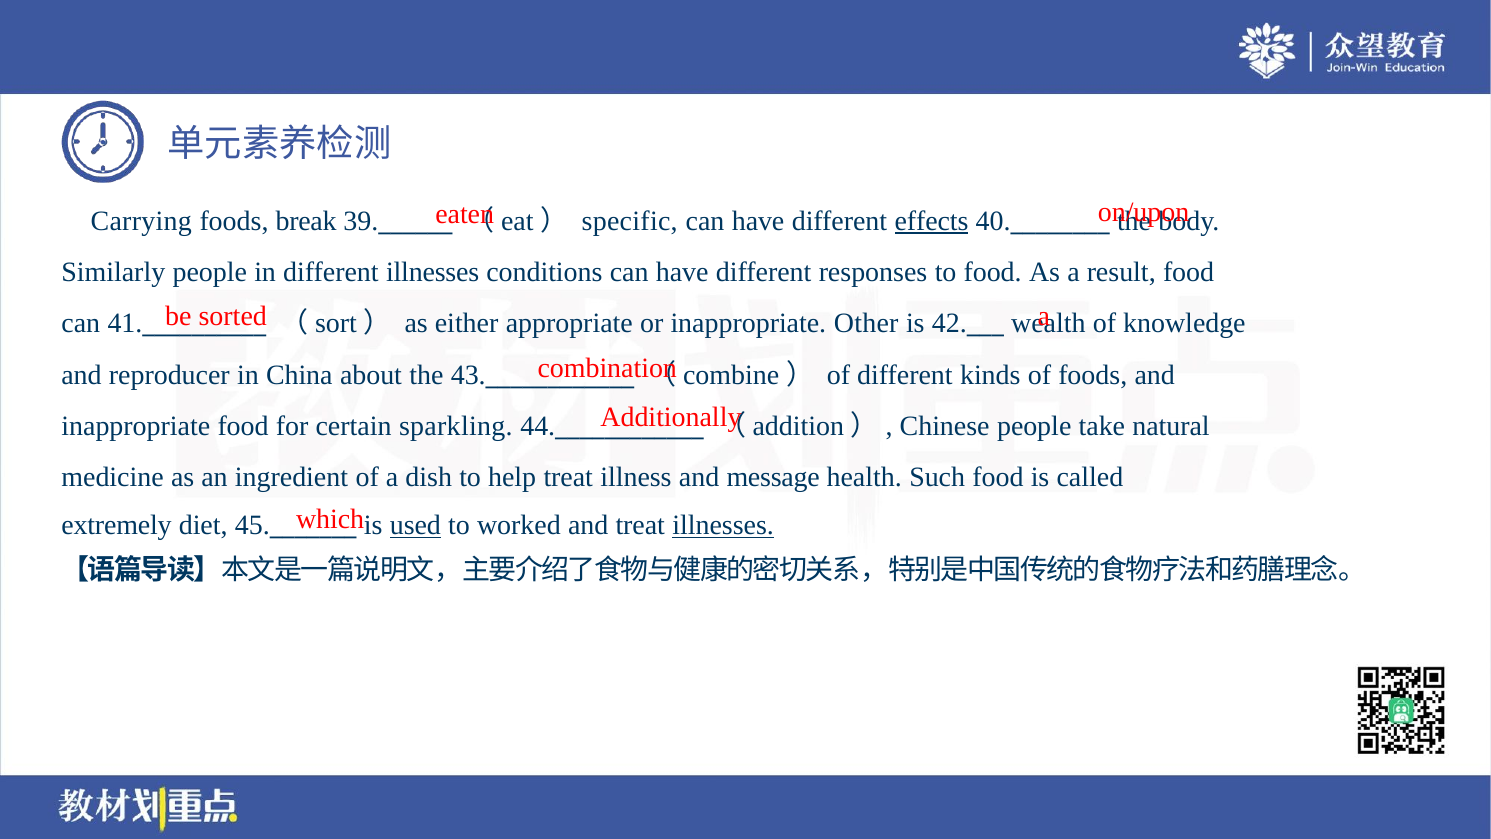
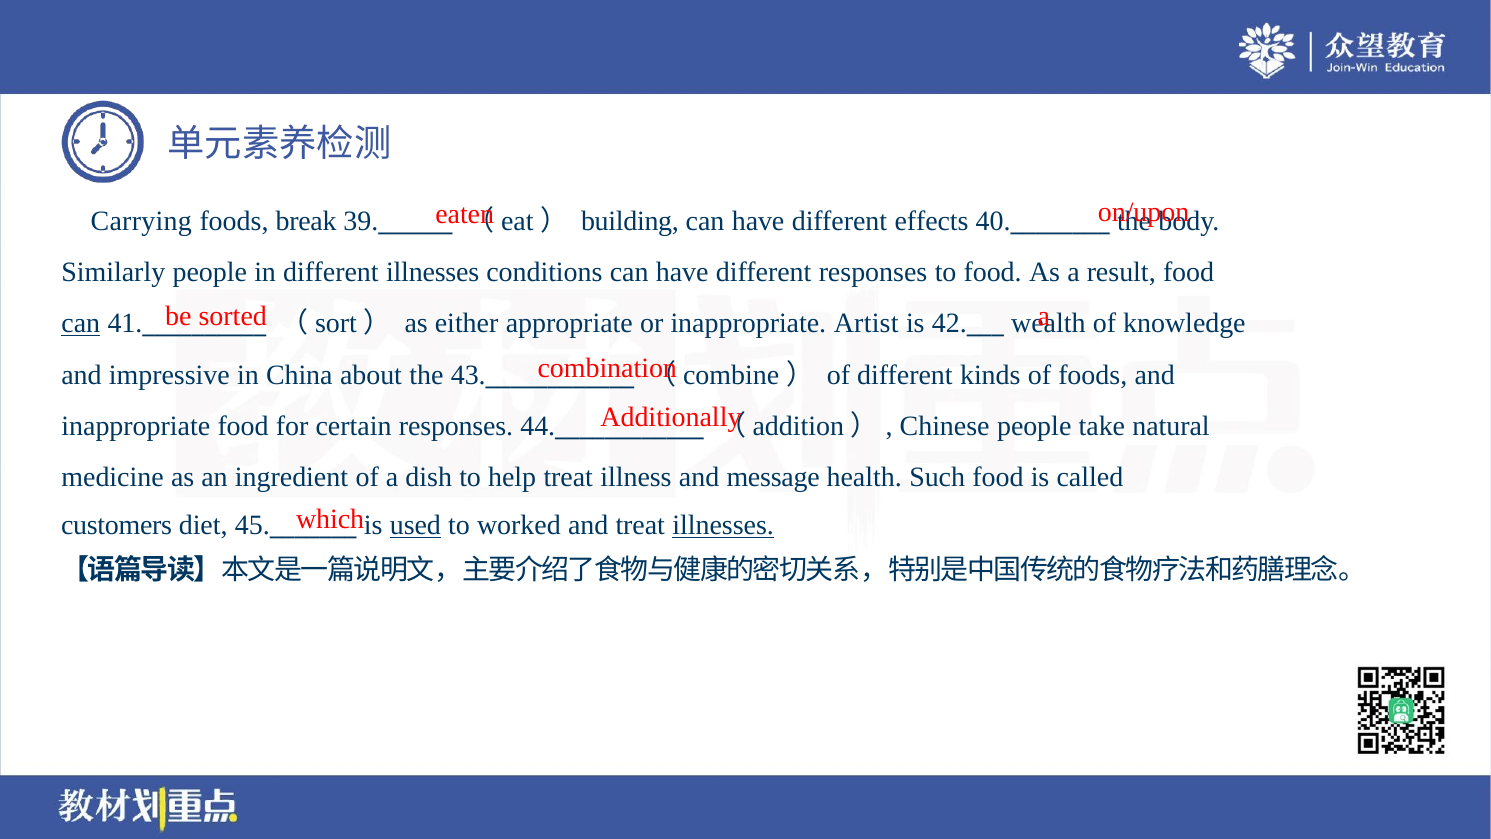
specific: specific -> building (630, 221)
effects underline: present -> none (932, 221)
can underline: none -> present (81, 323)
Other: Other -> Artist (866, 323)
reproducer: reproducer -> impressive (169, 375)
certain sparkling: sparkling -> responses (456, 426)
extremely: extremely -> customers (117, 525)
